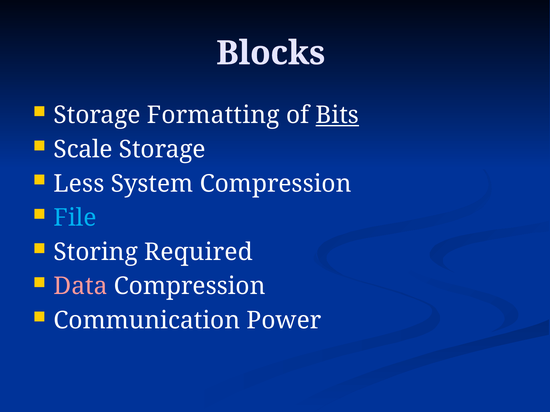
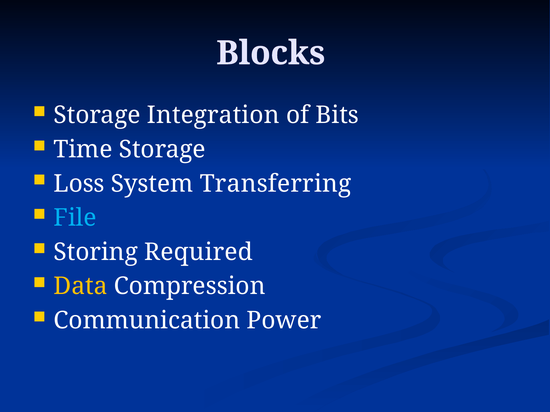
Formatting: Formatting -> Integration (213, 115)
Bits underline: present -> none (337, 115)
Scale: Scale -> Time (83, 150)
Less: Less -> Loss (79, 184)
System Compression: Compression -> Transferring (275, 184)
Data colour: pink -> yellow (81, 287)
